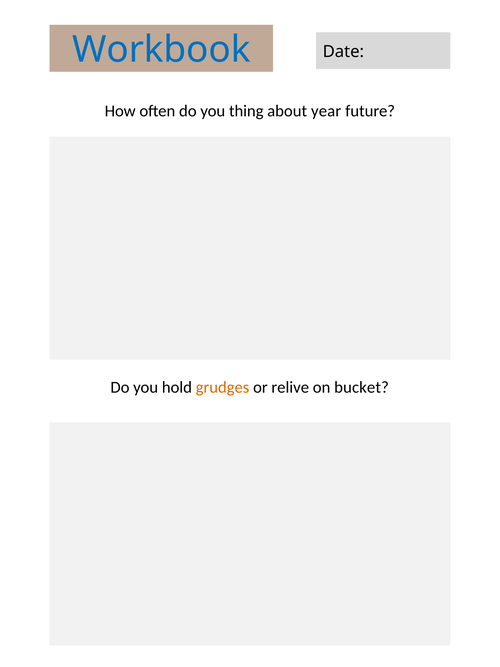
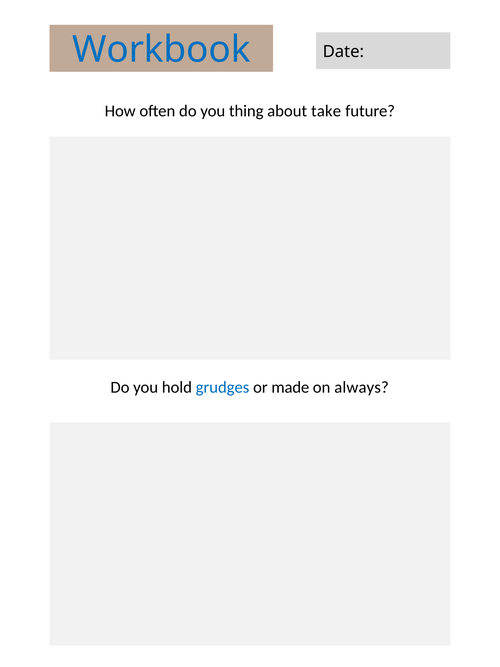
year: year -> take (326, 111)
grudges colour: orange -> blue (223, 387)
relive: relive -> made (290, 387)
bucket: bucket -> always (362, 387)
